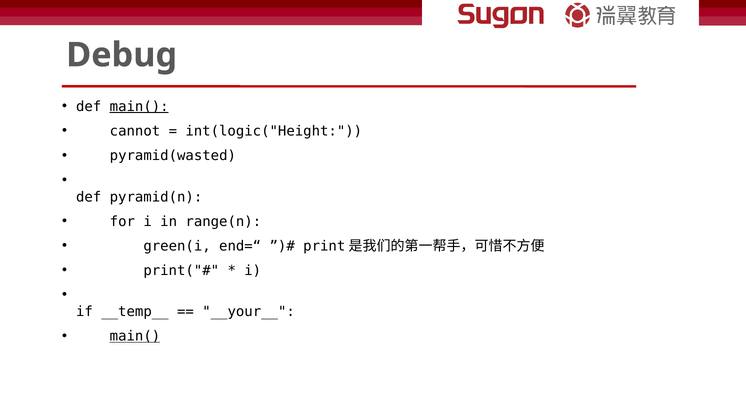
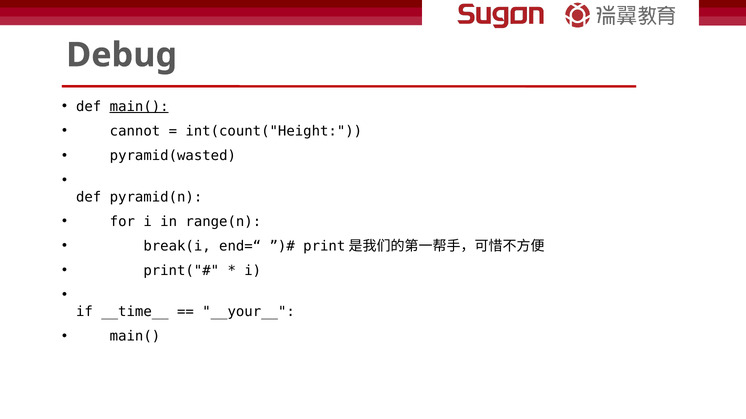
int(logic("Height: int(logic("Height -> int(count("Height (274, 131)
green(i: green(i -> break(i (177, 246)
__temp__: __temp__ -> __time__ (135, 312)
main( underline: present -> none (135, 337)
